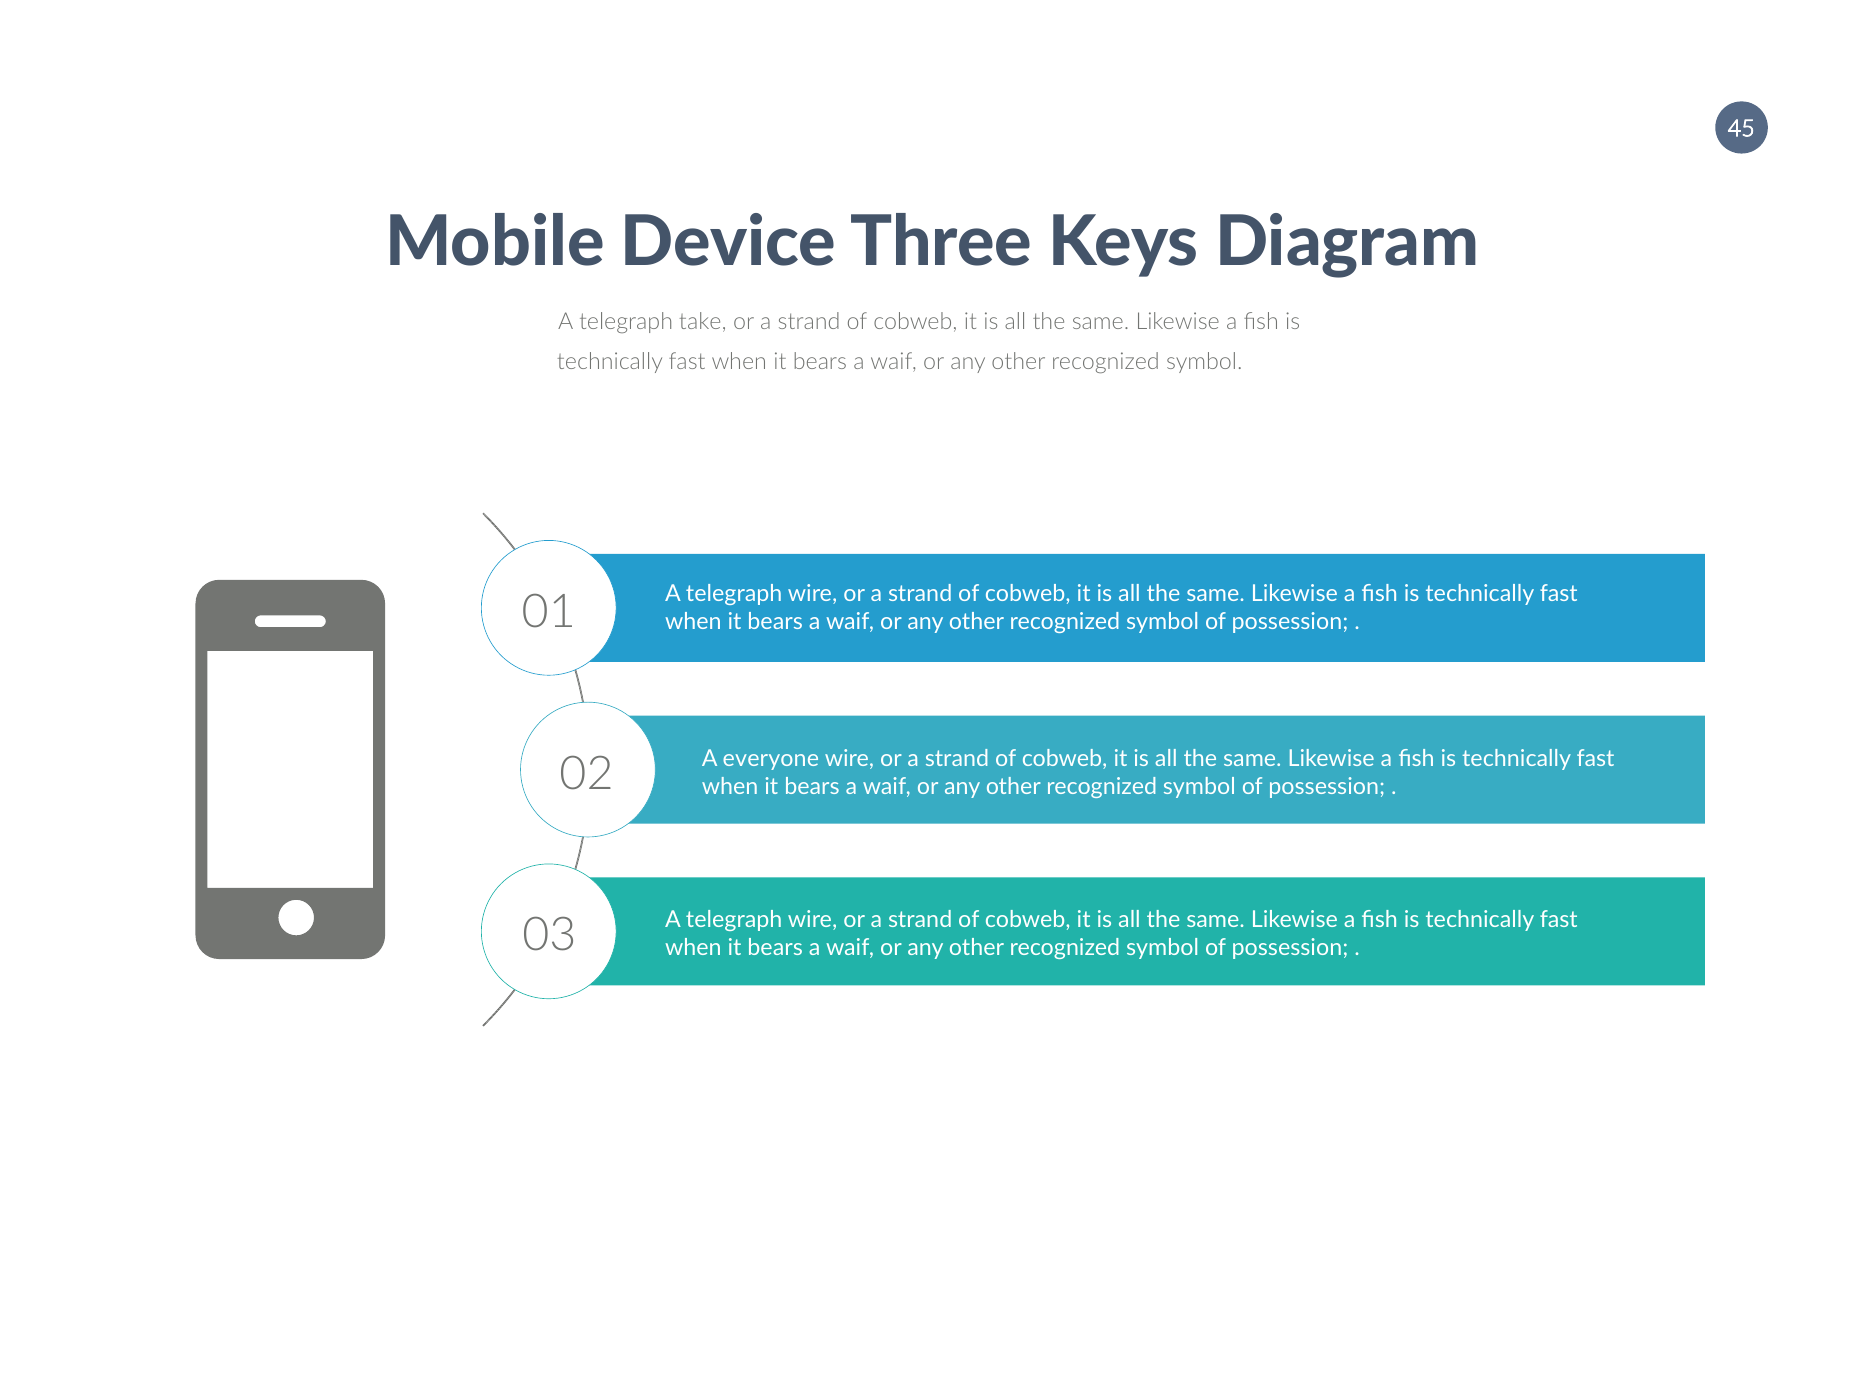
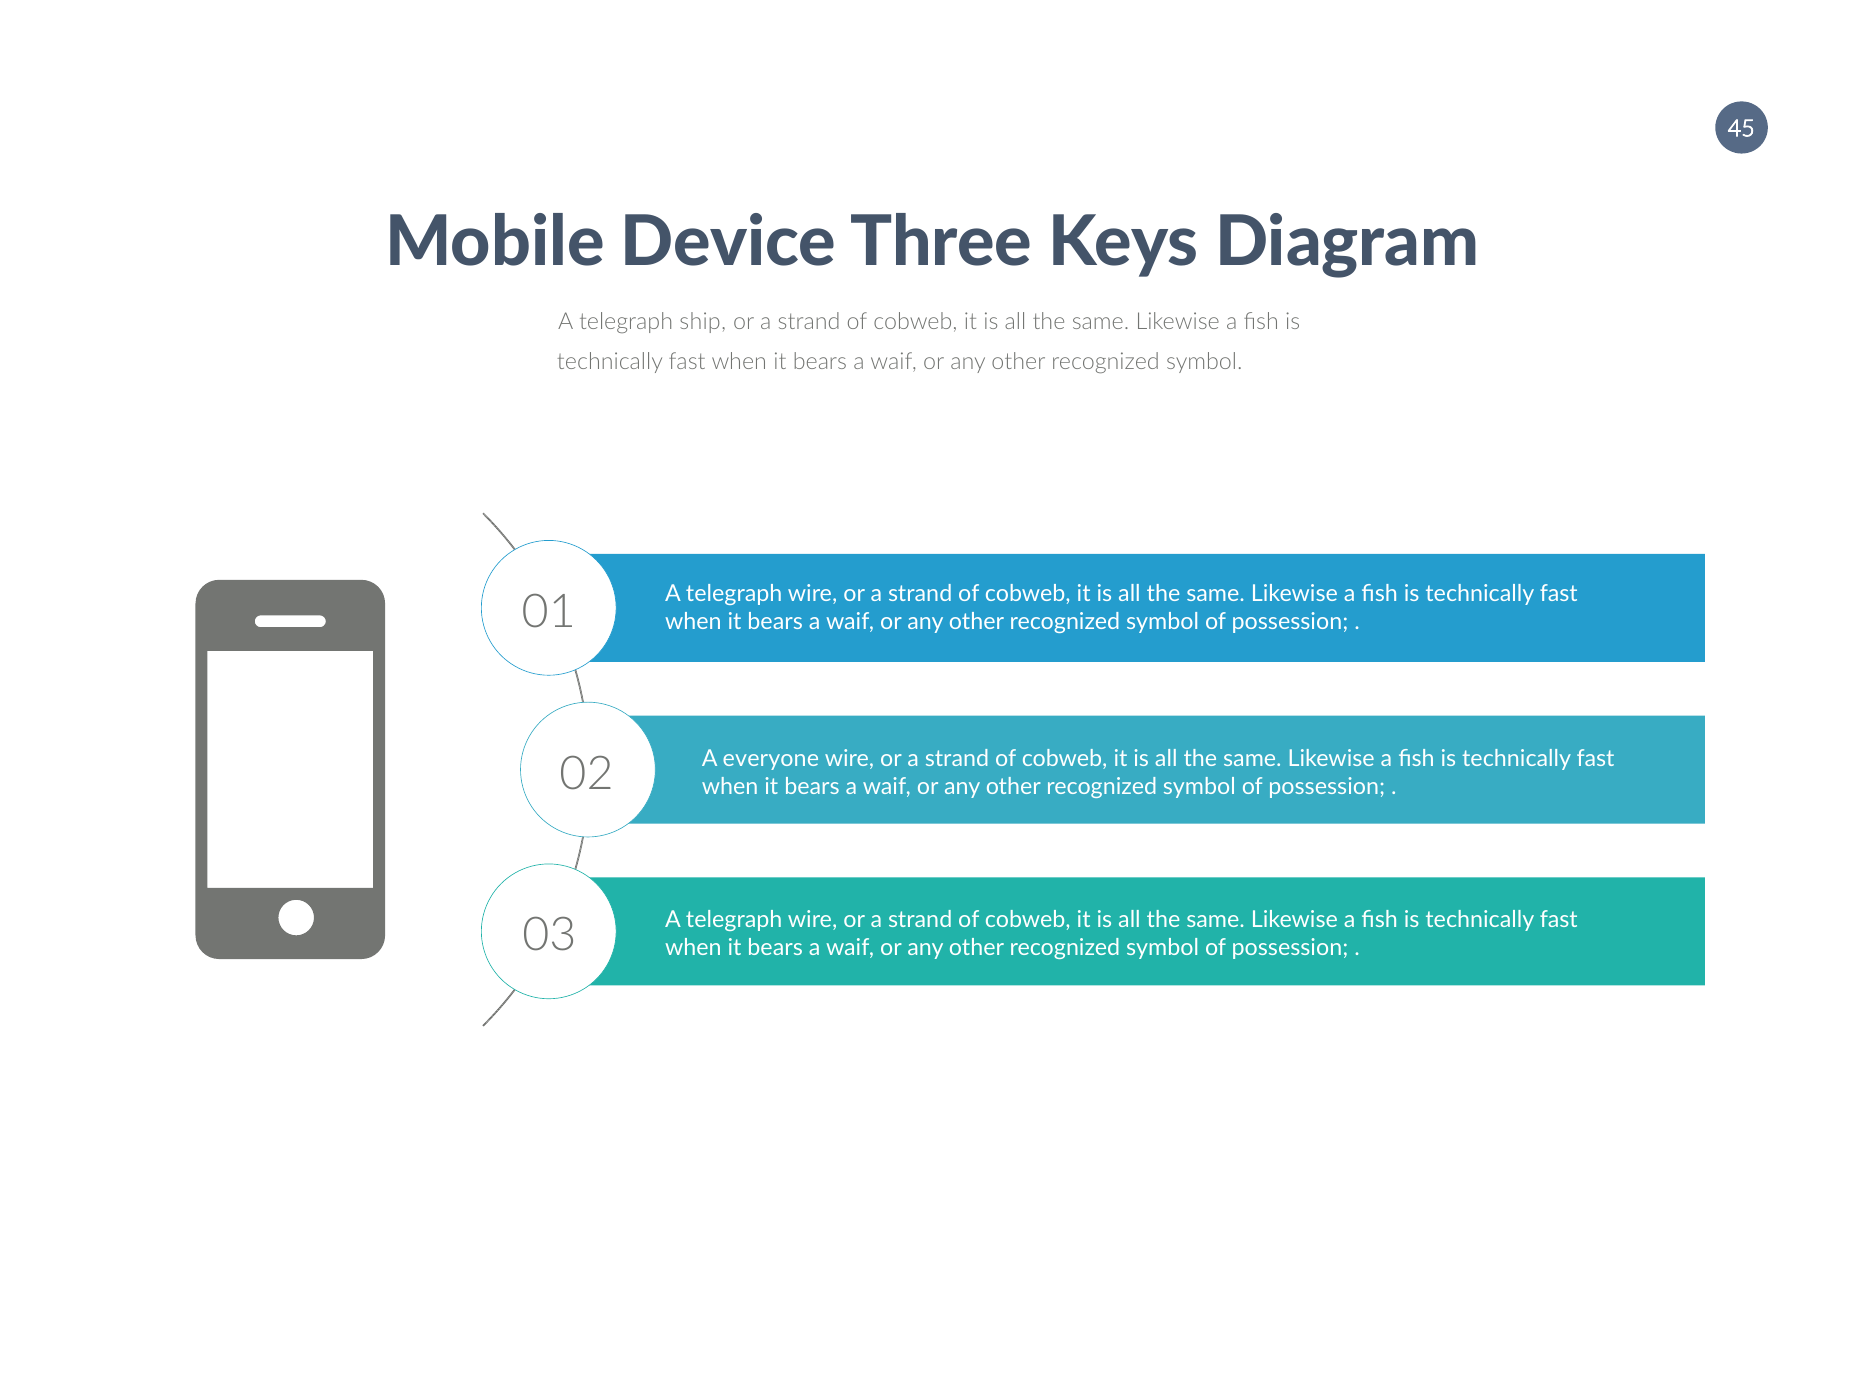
take: take -> ship (703, 322)
